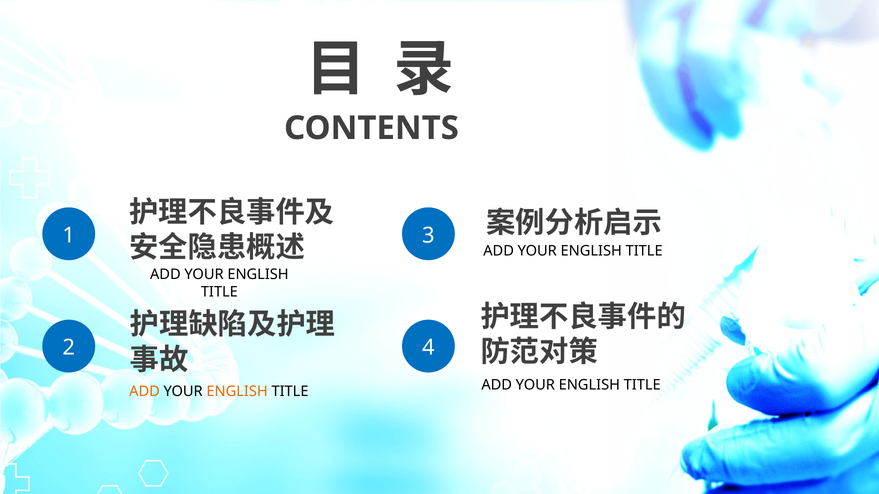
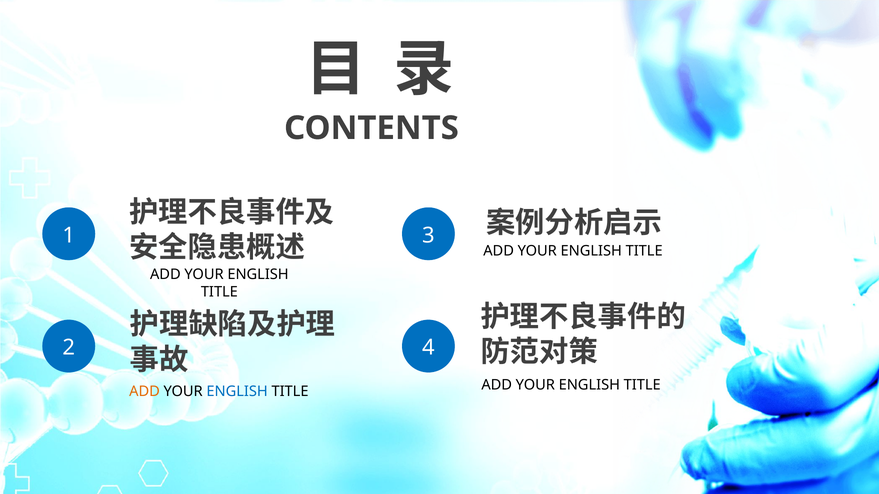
ENGLISH colour: orange -> blue (237, 392)
